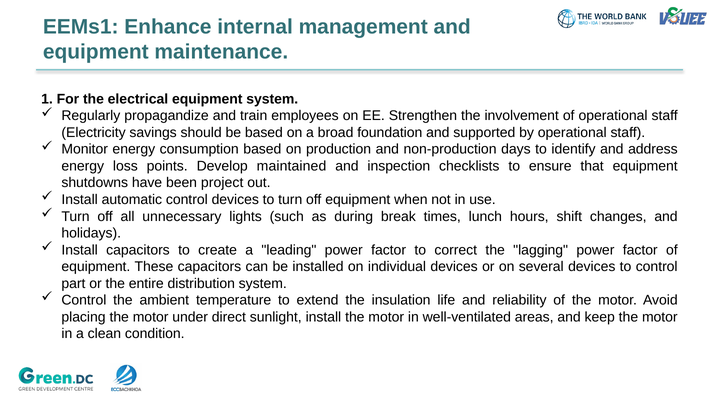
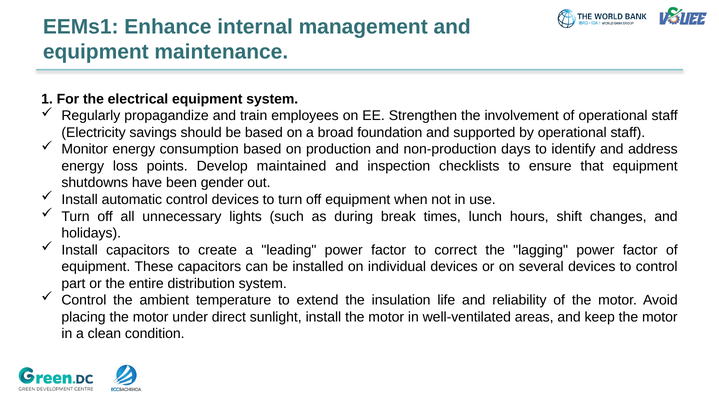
project: project -> gender (222, 183)
